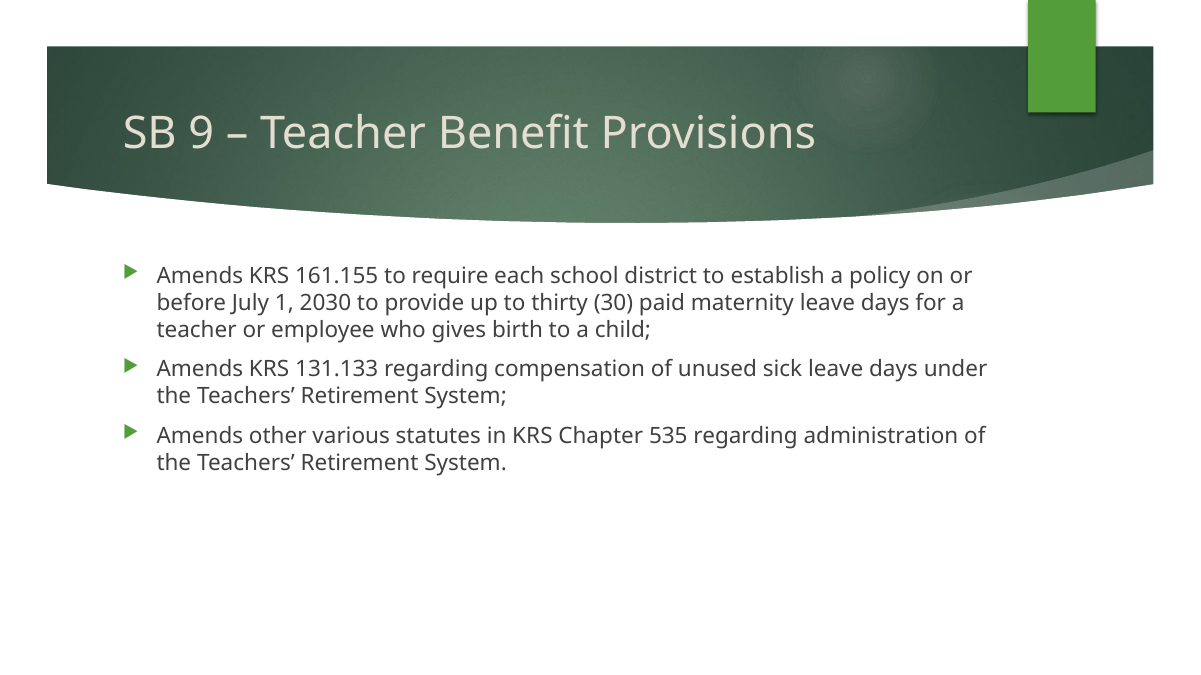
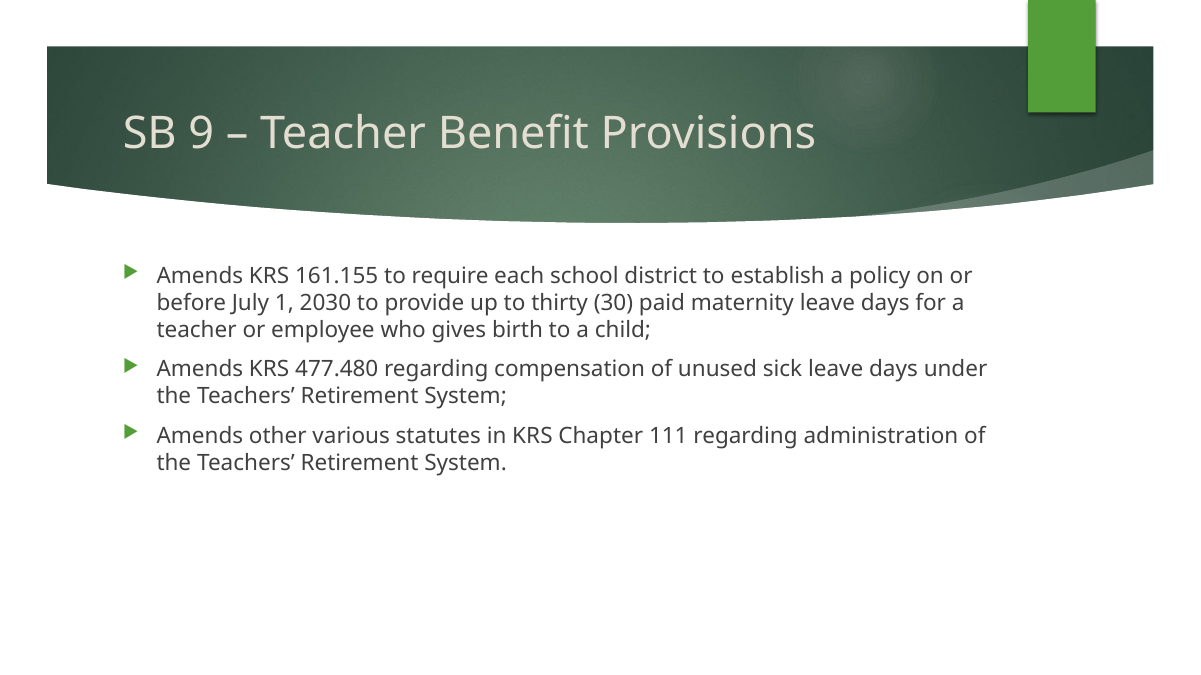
131.133: 131.133 -> 477.480 (337, 370)
535: 535 -> 111 (668, 436)
